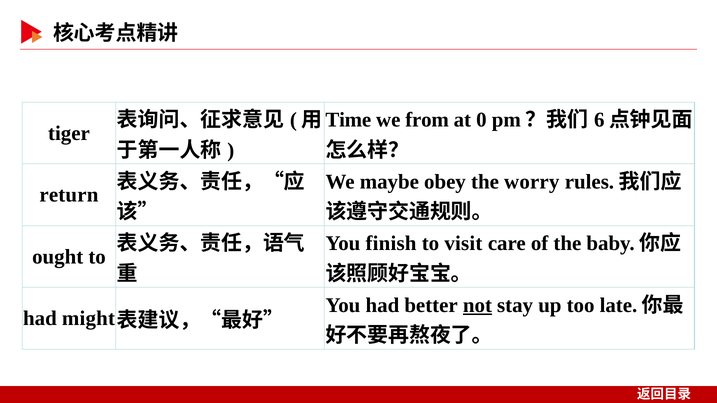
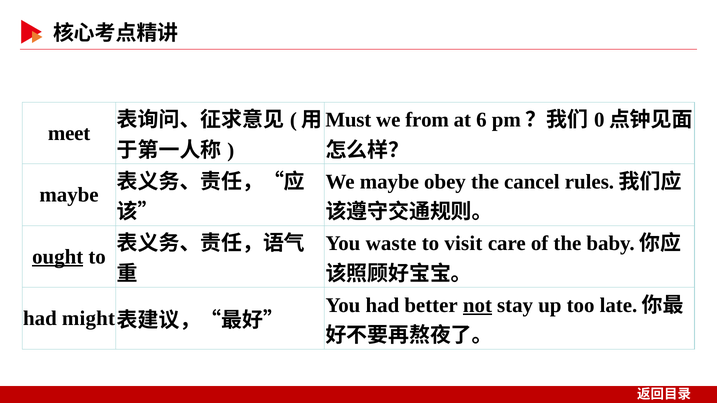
Time: Time -> Must (348, 120)
0: 0 -> 6 (481, 120)
6: 6 -> 0 (599, 120)
tiger: tiger -> meet (69, 133)
worry: worry -> cancel (532, 182)
return: return -> maybe (69, 195)
finish: finish -> waste (391, 244)
ought underline: none -> present (58, 257)
